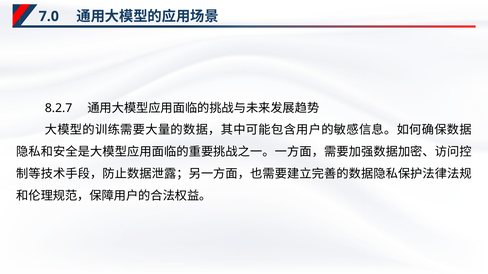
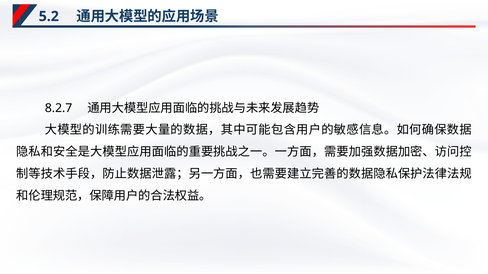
7.0: 7.0 -> 5.2 (49, 16)
